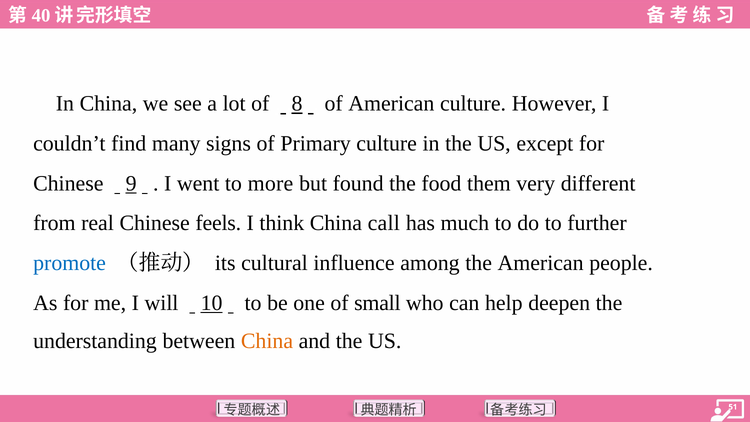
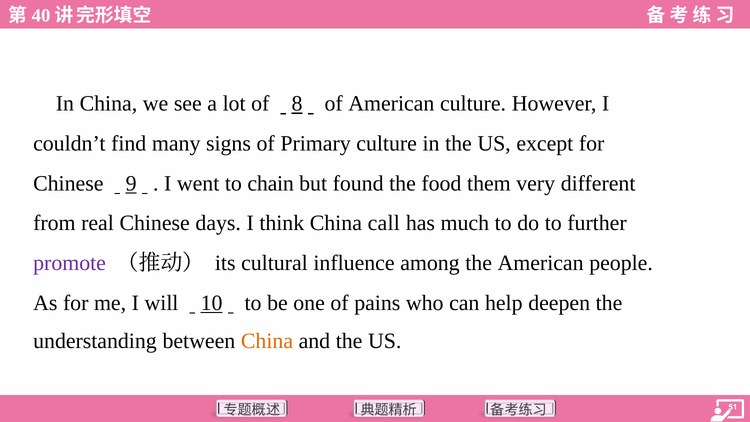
more: more -> chain (271, 183)
feels: feels -> days (218, 223)
promote colour: blue -> purple (70, 263)
small: small -> pains (377, 303)
